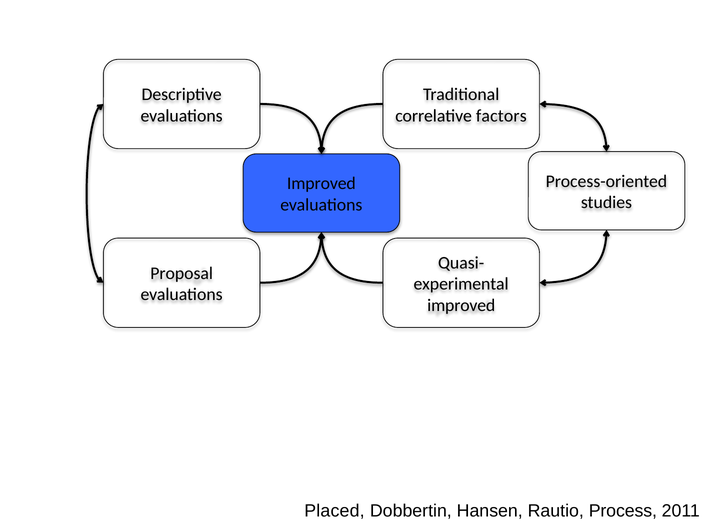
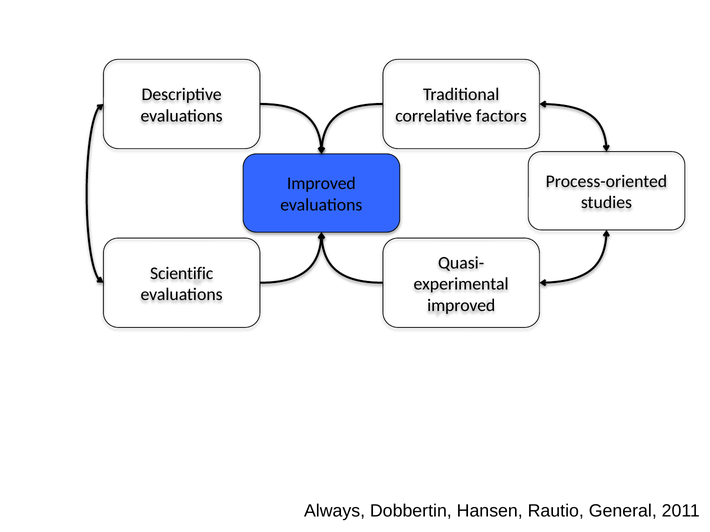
Proposal: Proposal -> Scientific (182, 274)
Placed: Placed -> Always (335, 511)
Process: Process -> General (623, 511)
